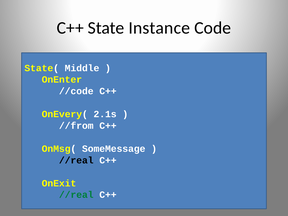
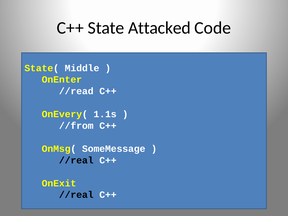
Instance: Instance -> Attacked (159, 28)
//code: //code -> //read (76, 91)
2.1s: 2.1s -> 1.1s (105, 114)
//real colour: green -> black (76, 195)
